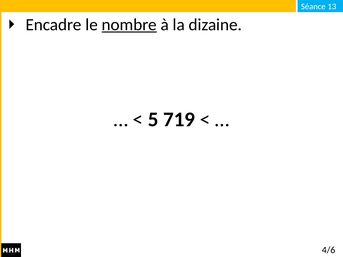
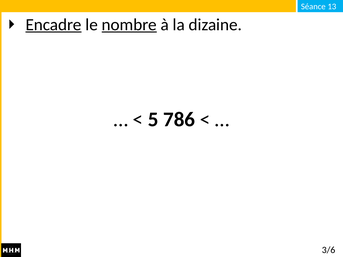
Encadre underline: none -> present (54, 25)
719: 719 -> 786 (179, 120)
4/6: 4/6 -> 3/6 (329, 250)
